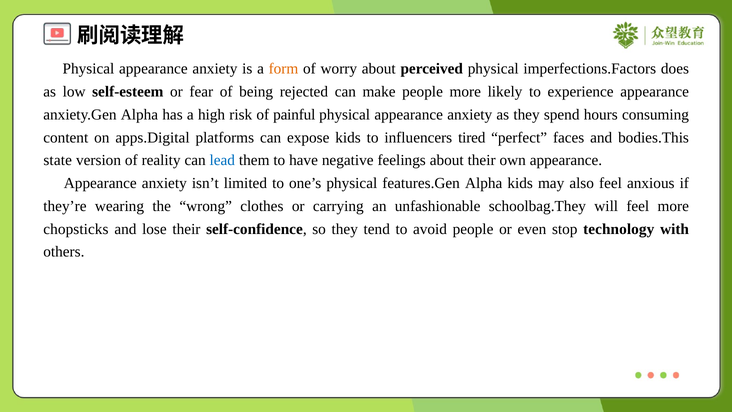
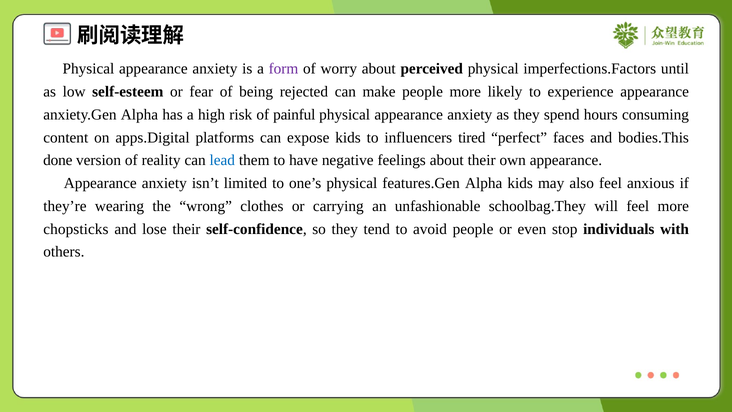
form colour: orange -> purple (283, 69)
does: does -> until (675, 69)
state: state -> done (58, 160)
technology: technology -> individuals (619, 229)
